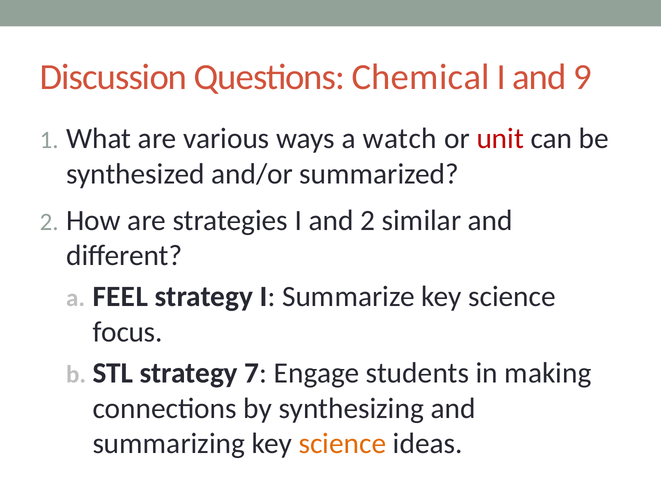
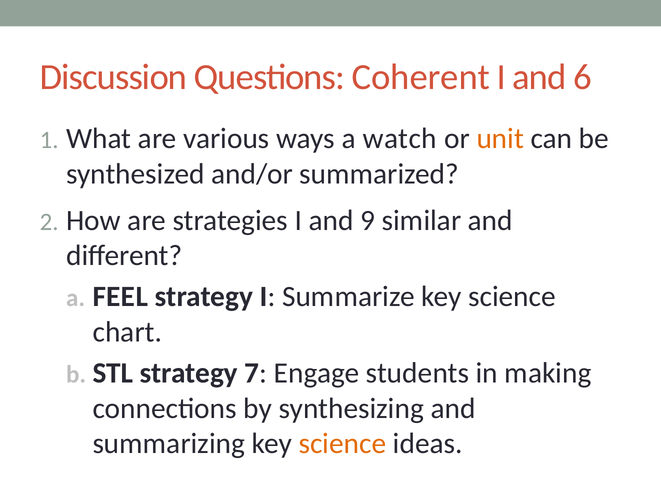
Chemical: Chemical -> Coherent (421, 77)
9: 9 -> 6 (582, 77)
unit colour: red -> orange (500, 139)
and 2: 2 -> 9 (368, 220)
focus: focus -> chart (127, 332)
